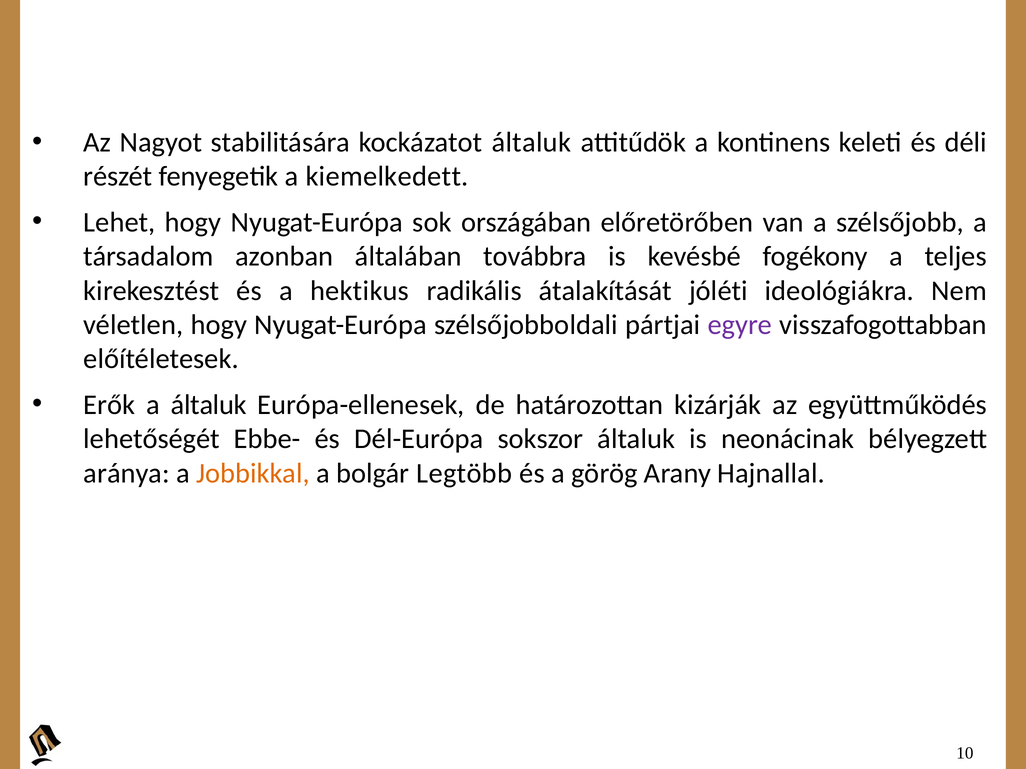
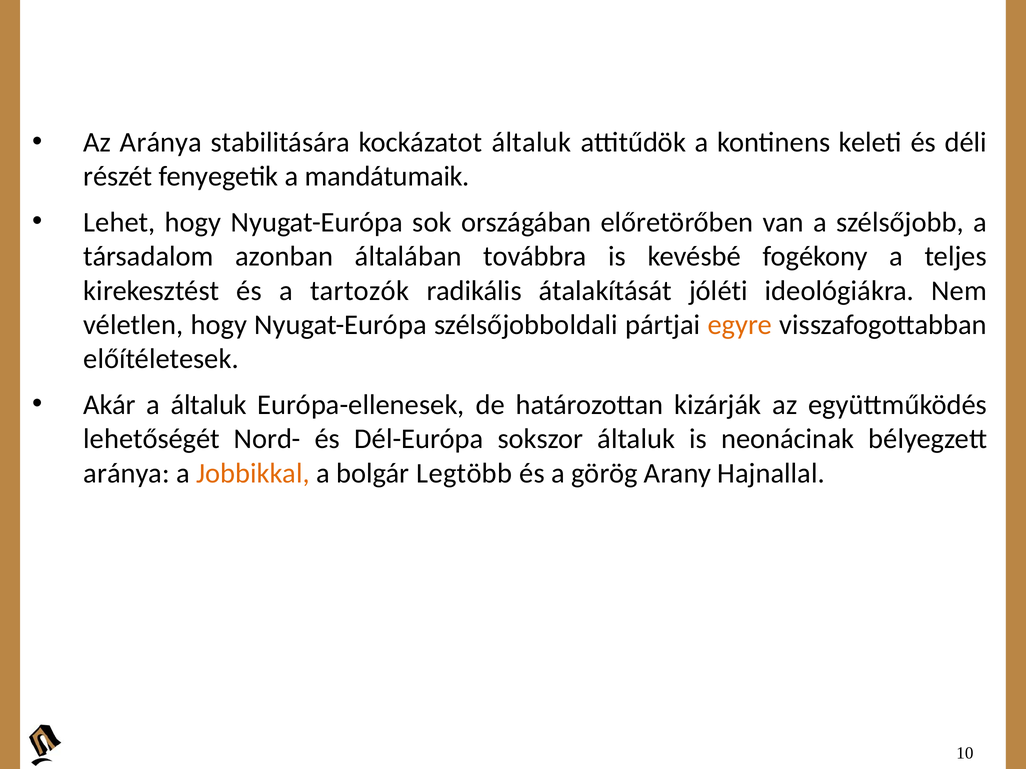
Az Nagyot: Nagyot -> Aránya (161, 142)
kiemelkedett: kiemelkedett -> mandátumaik (387, 177)
hektikus: hektikus -> tartozók (360, 291)
egyre colour: purple -> orange (740, 325)
Erők: Erők -> Akár (109, 405)
Ebbe-: Ebbe- -> Nord- (267, 439)
